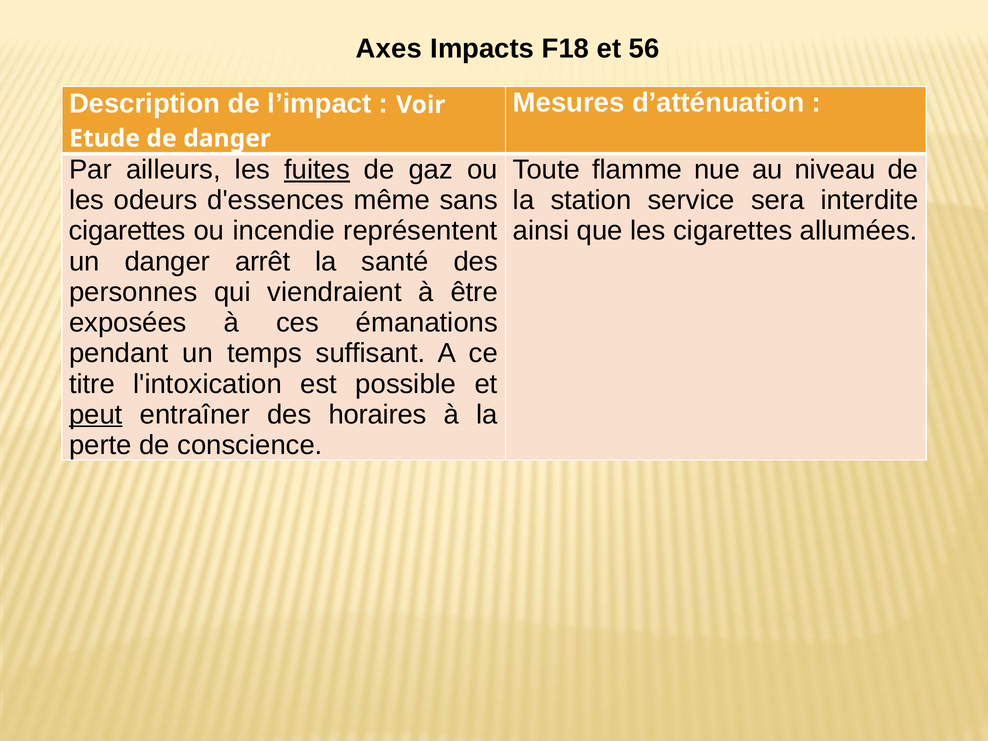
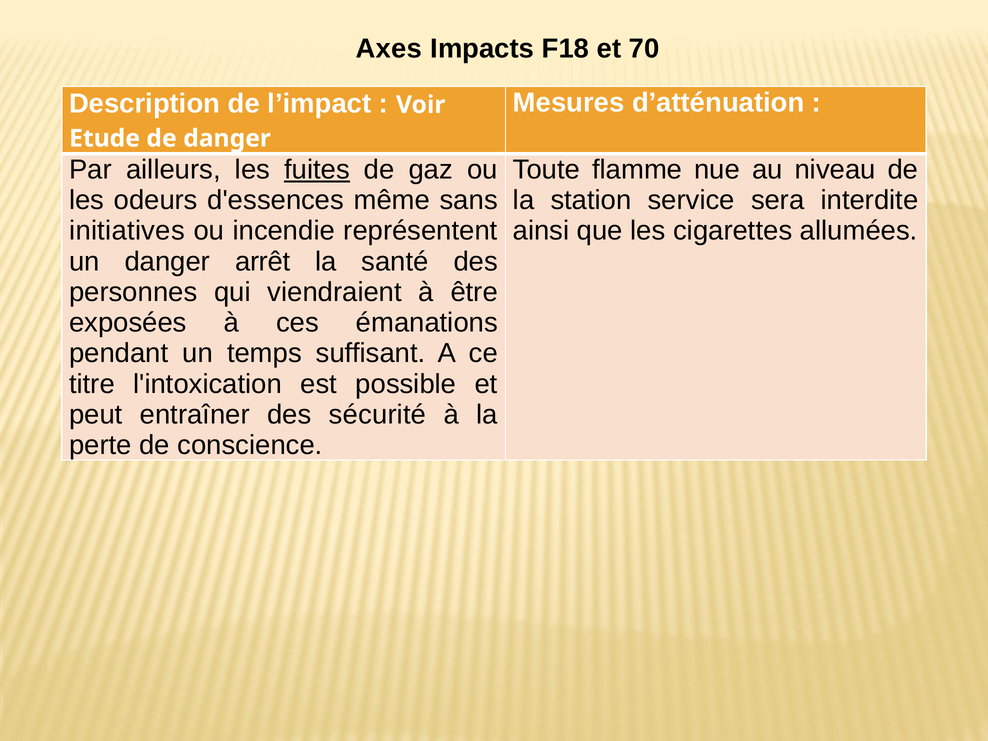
56: 56 -> 70 (644, 49)
cigarettes: cigarettes -> initiatives (127, 231)
peut underline: present -> none (96, 415)
horaires: horaires -> sécurité (377, 415)
